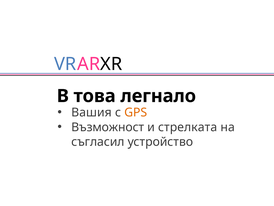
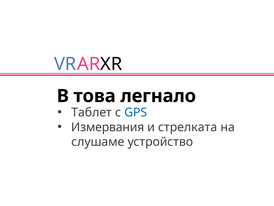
Вашия: Вашия -> Таблет (92, 112)
GPS colour: orange -> blue (136, 112)
Възможност: Възможност -> Измервания (108, 127)
съгласил: съгласил -> слушаме (98, 142)
